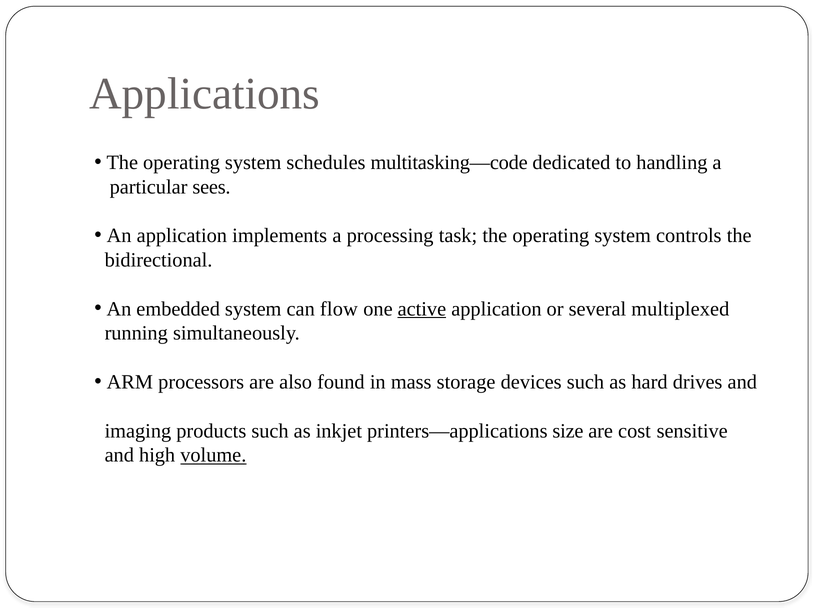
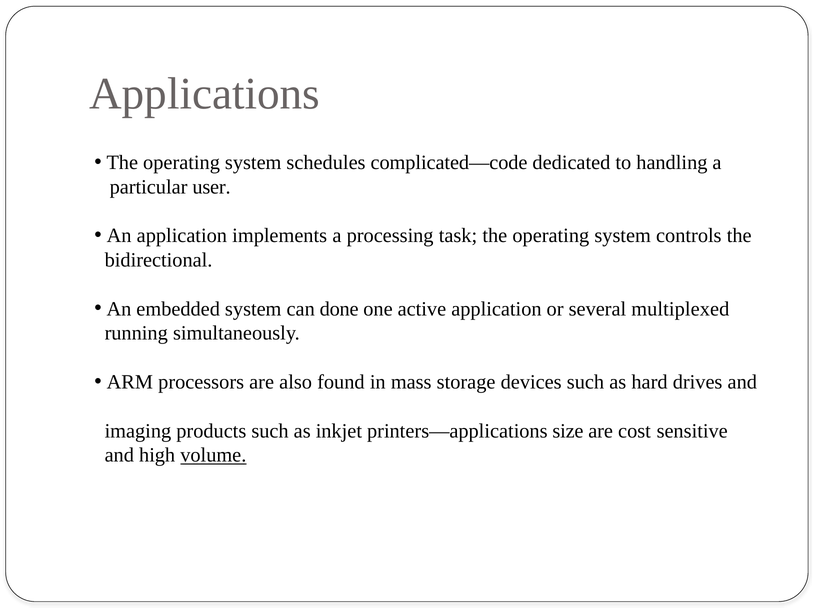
multitasking—code: multitasking—code -> complicated—code (449, 163)
sees: sees -> user (212, 187)
flow: flow -> done (339, 309)
active underline: present -> none (422, 309)
